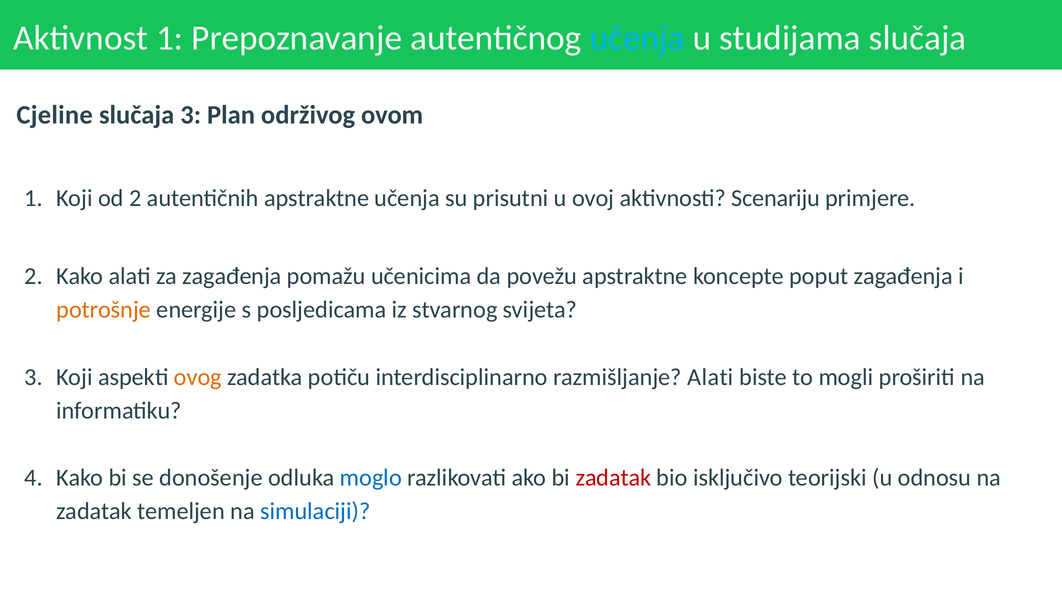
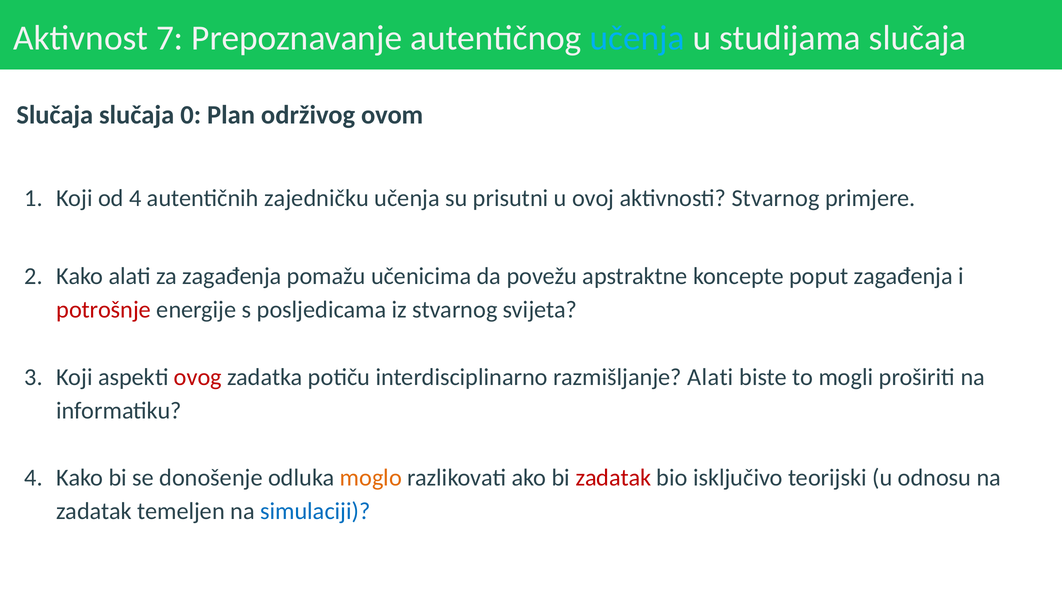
Aktivnost 1: 1 -> 7 (170, 38)
Cjeline: Cjeline -> Slučaja (55, 115)
slučaja 3: 3 -> 0 (191, 115)
od 2: 2 -> 4 (135, 198)
autentičnih apstraktne: apstraktne -> zajedničku (317, 198)
aktivnosti Scenariju: Scenariju -> Stvarnog (776, 198)
potrošnje colour: orange -> red (104, 310)
ovog colour: orange -> red (198, 377)
moglo colour: blue -> orange (371, 478)
